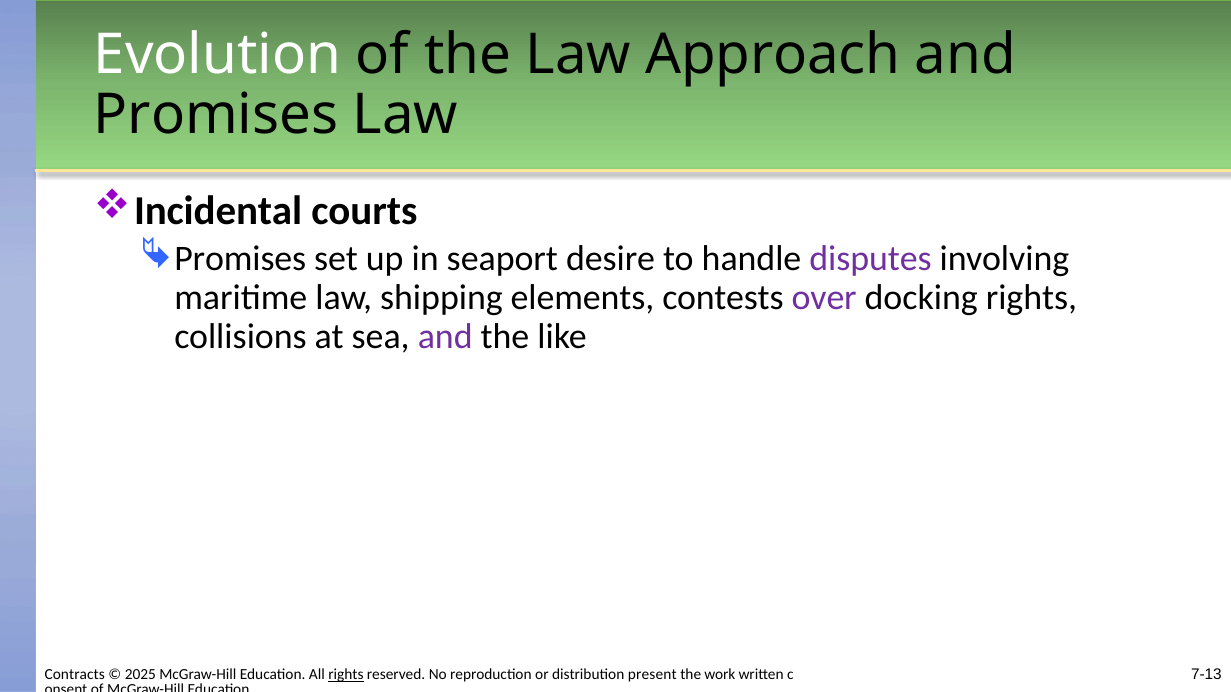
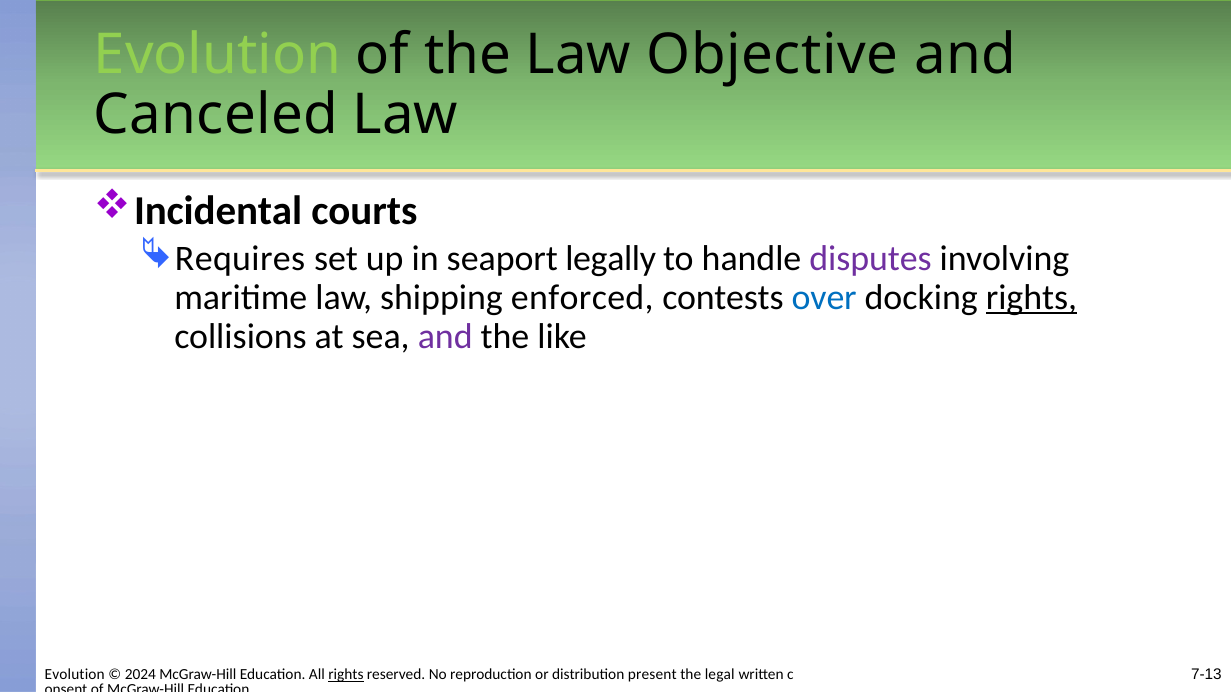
Evolution colour: white -> light green (218, 55)
Approach: Approach -> Objective (773, 55)
Promises: Promises -> Canceled (216, 115)
Promises: Promises -> Requires (240, 259)
desire: desire -> legally (611, 259)
elements: elements -> enforced (582, 298)
over colour: purple -> blue (824, 298)
rights underline: none -> present (1031, 298)
Contracts: Contracts -> Evolution (75, 675)
2025: 2025 -> 2024 (140, 675)
work: work -> legal (720, 675)
